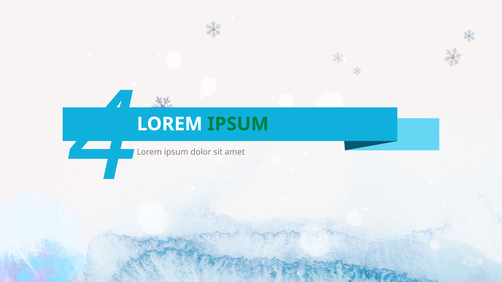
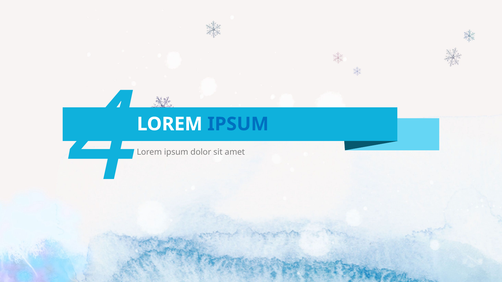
IPSUM colour: green -> blue (238, 124)
